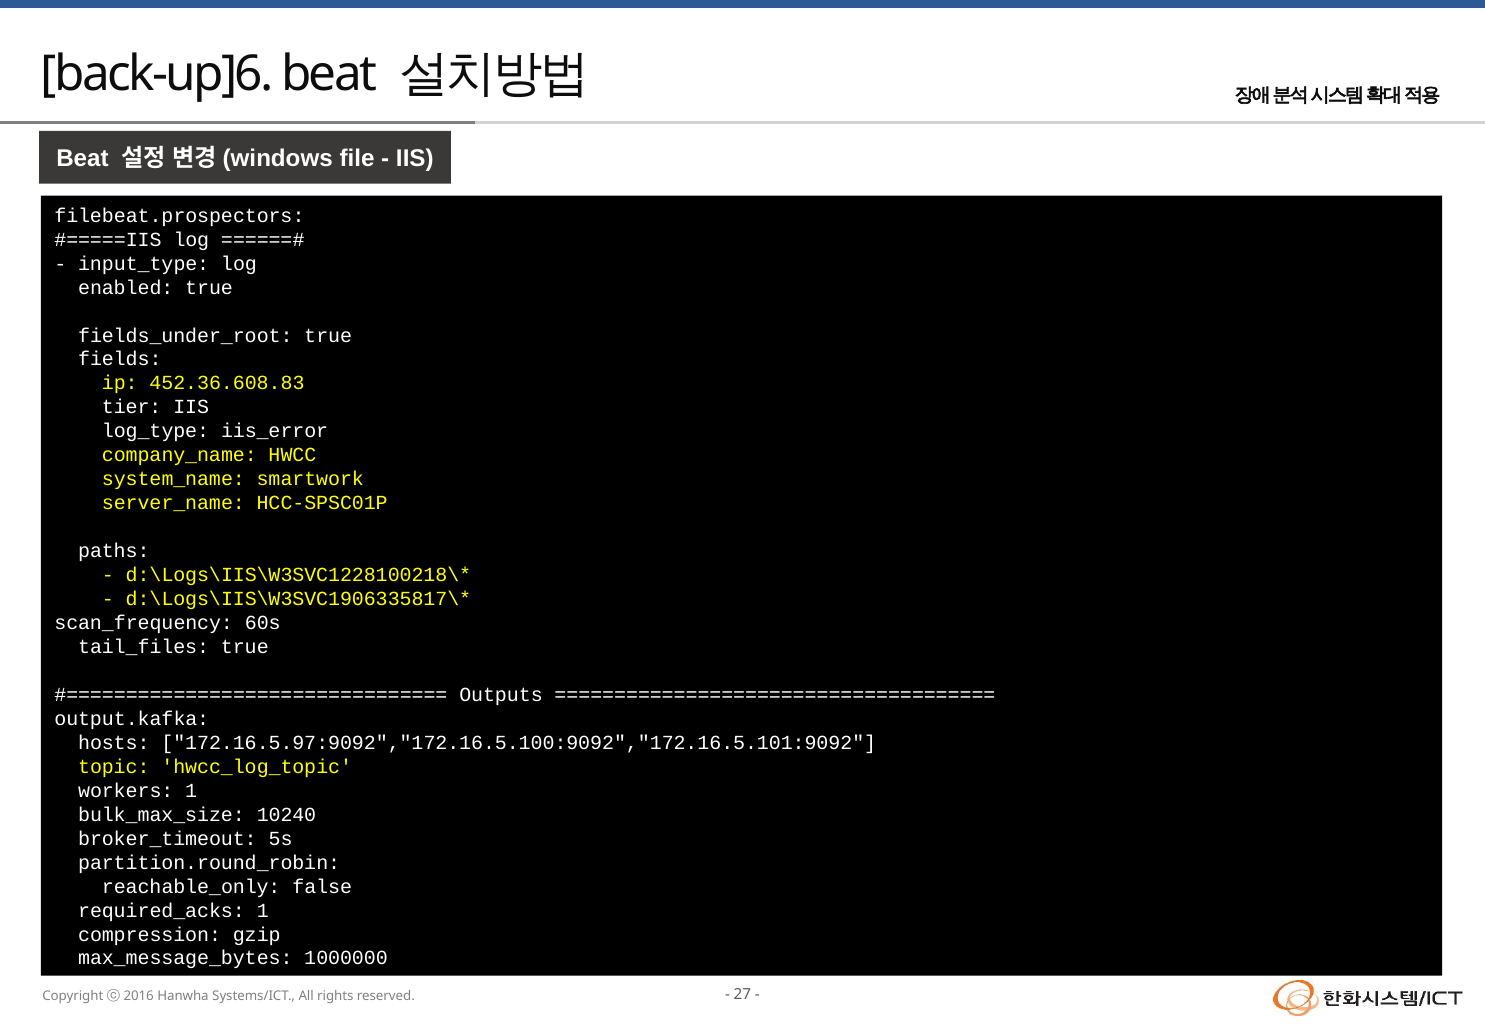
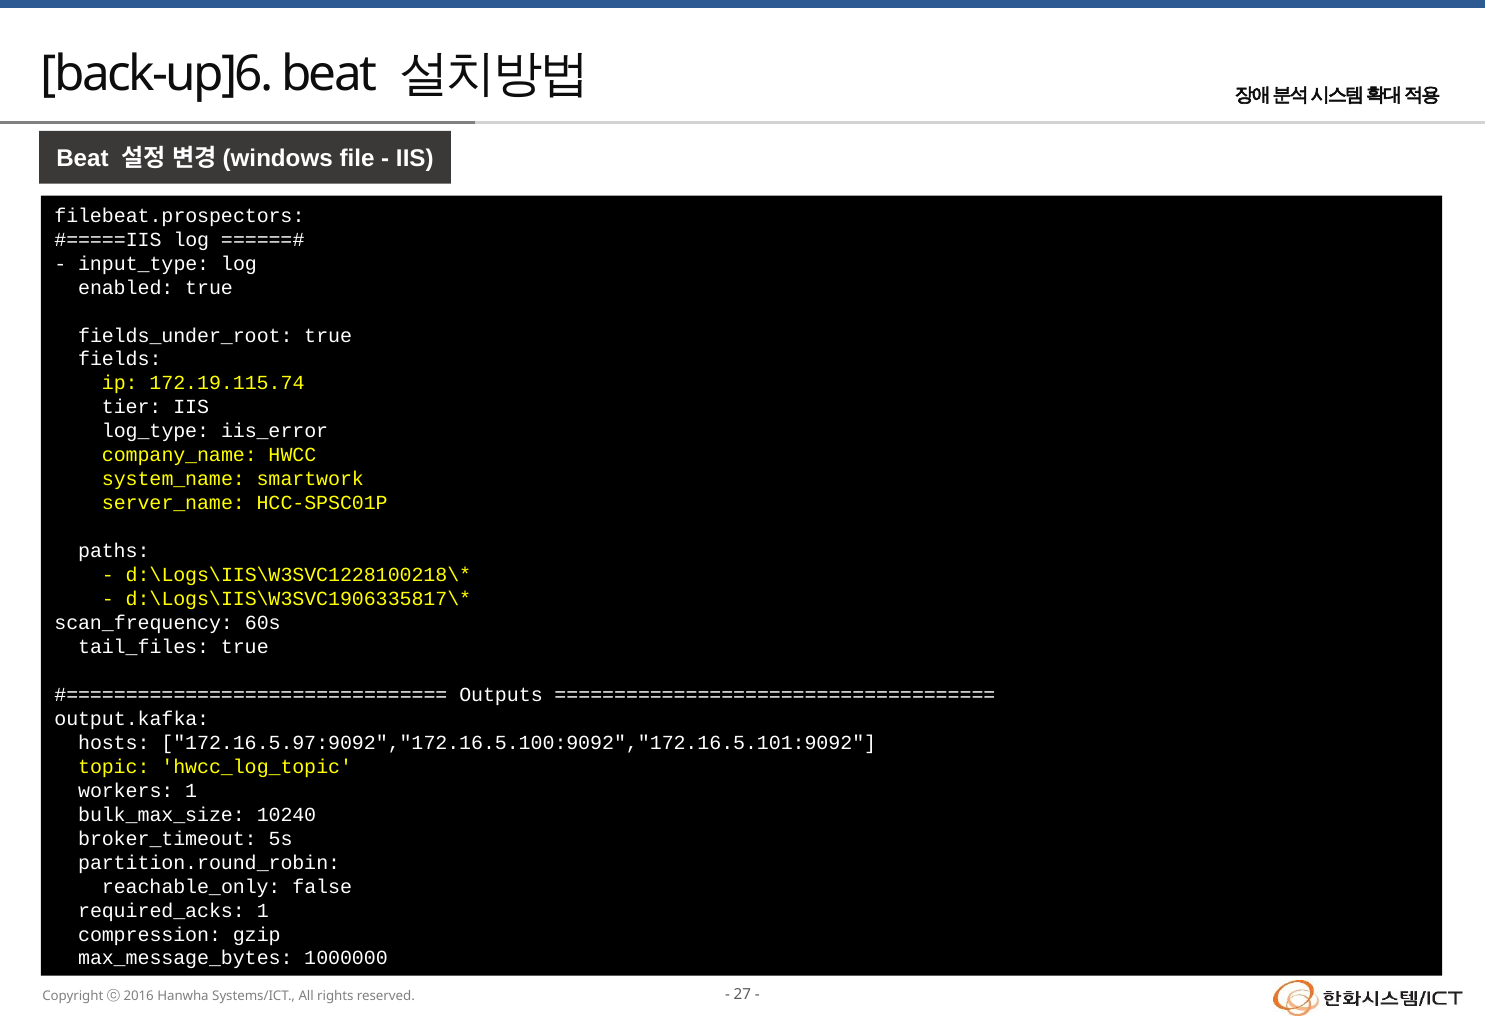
452.36.608.83: 452.36.608.83 -> 172.19.115.74 (227, 383)
